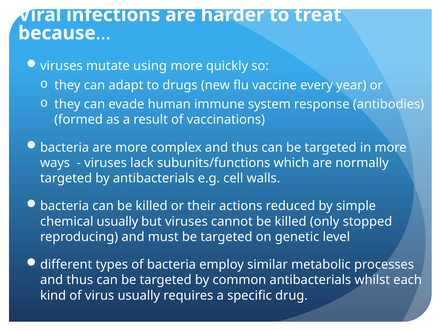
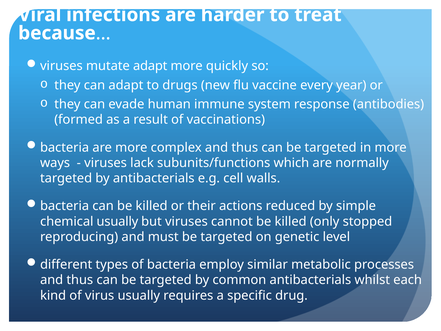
mutate using: using -> adapt (150, 66)
